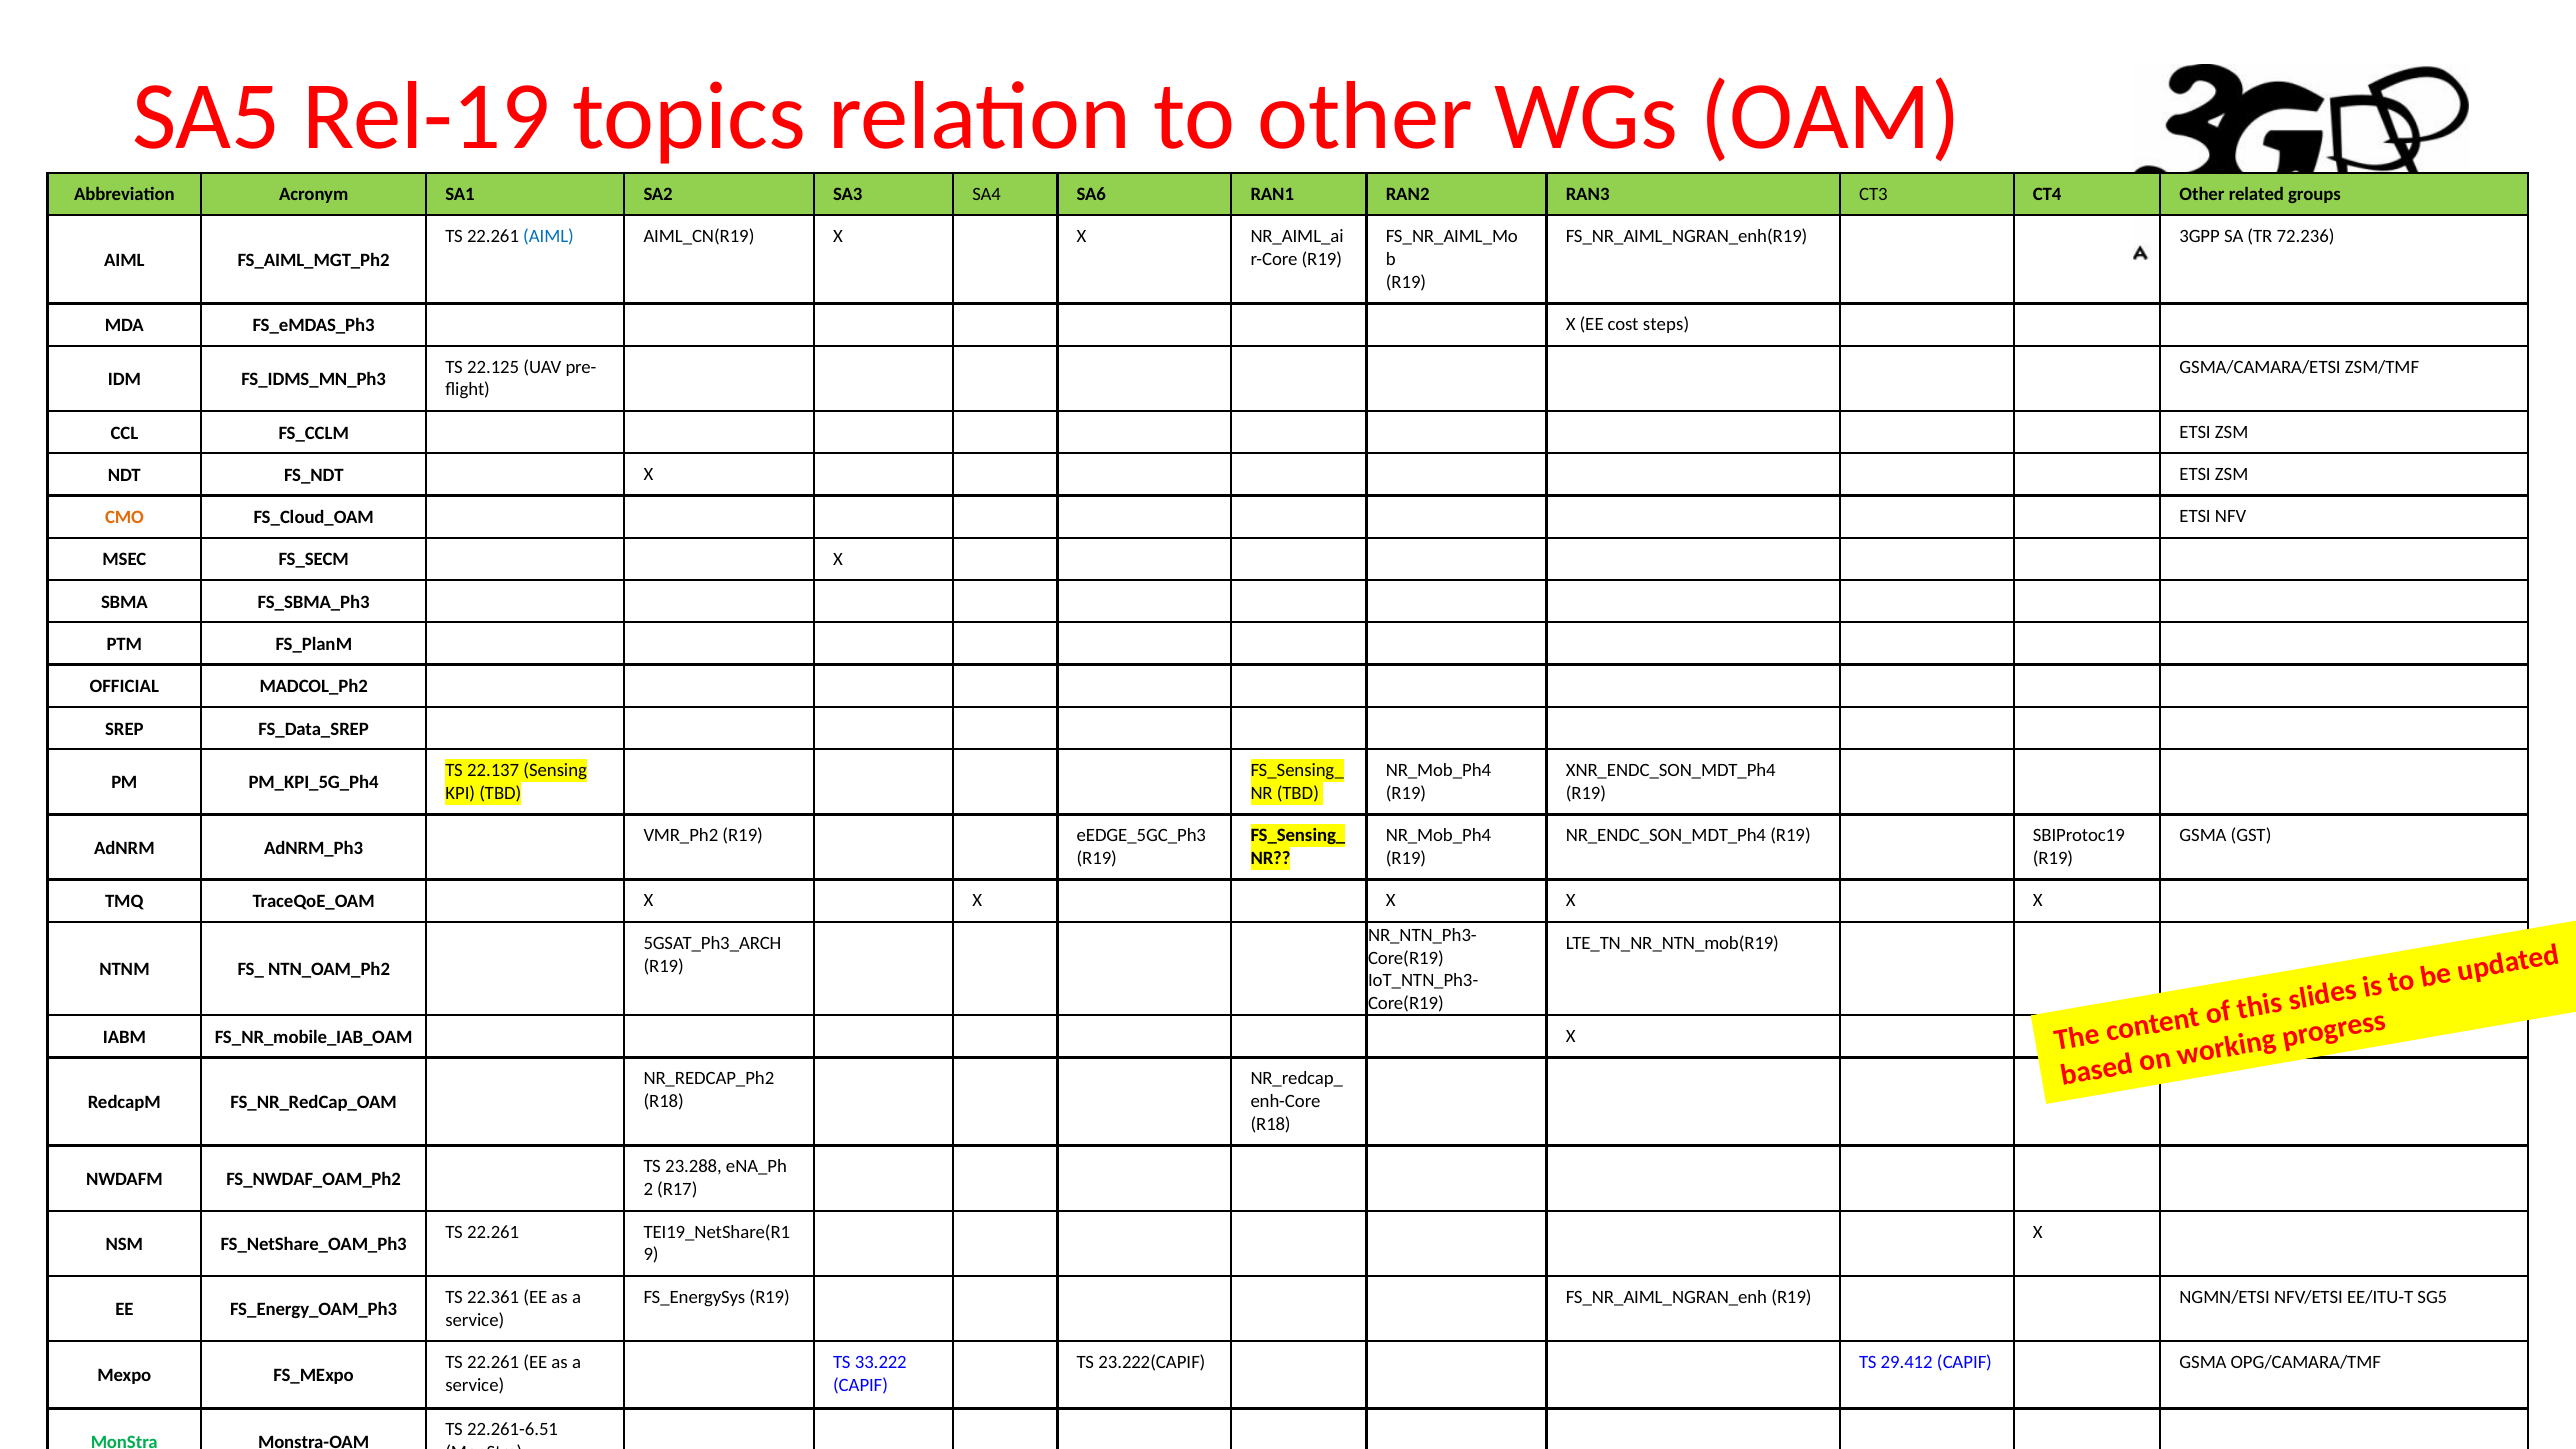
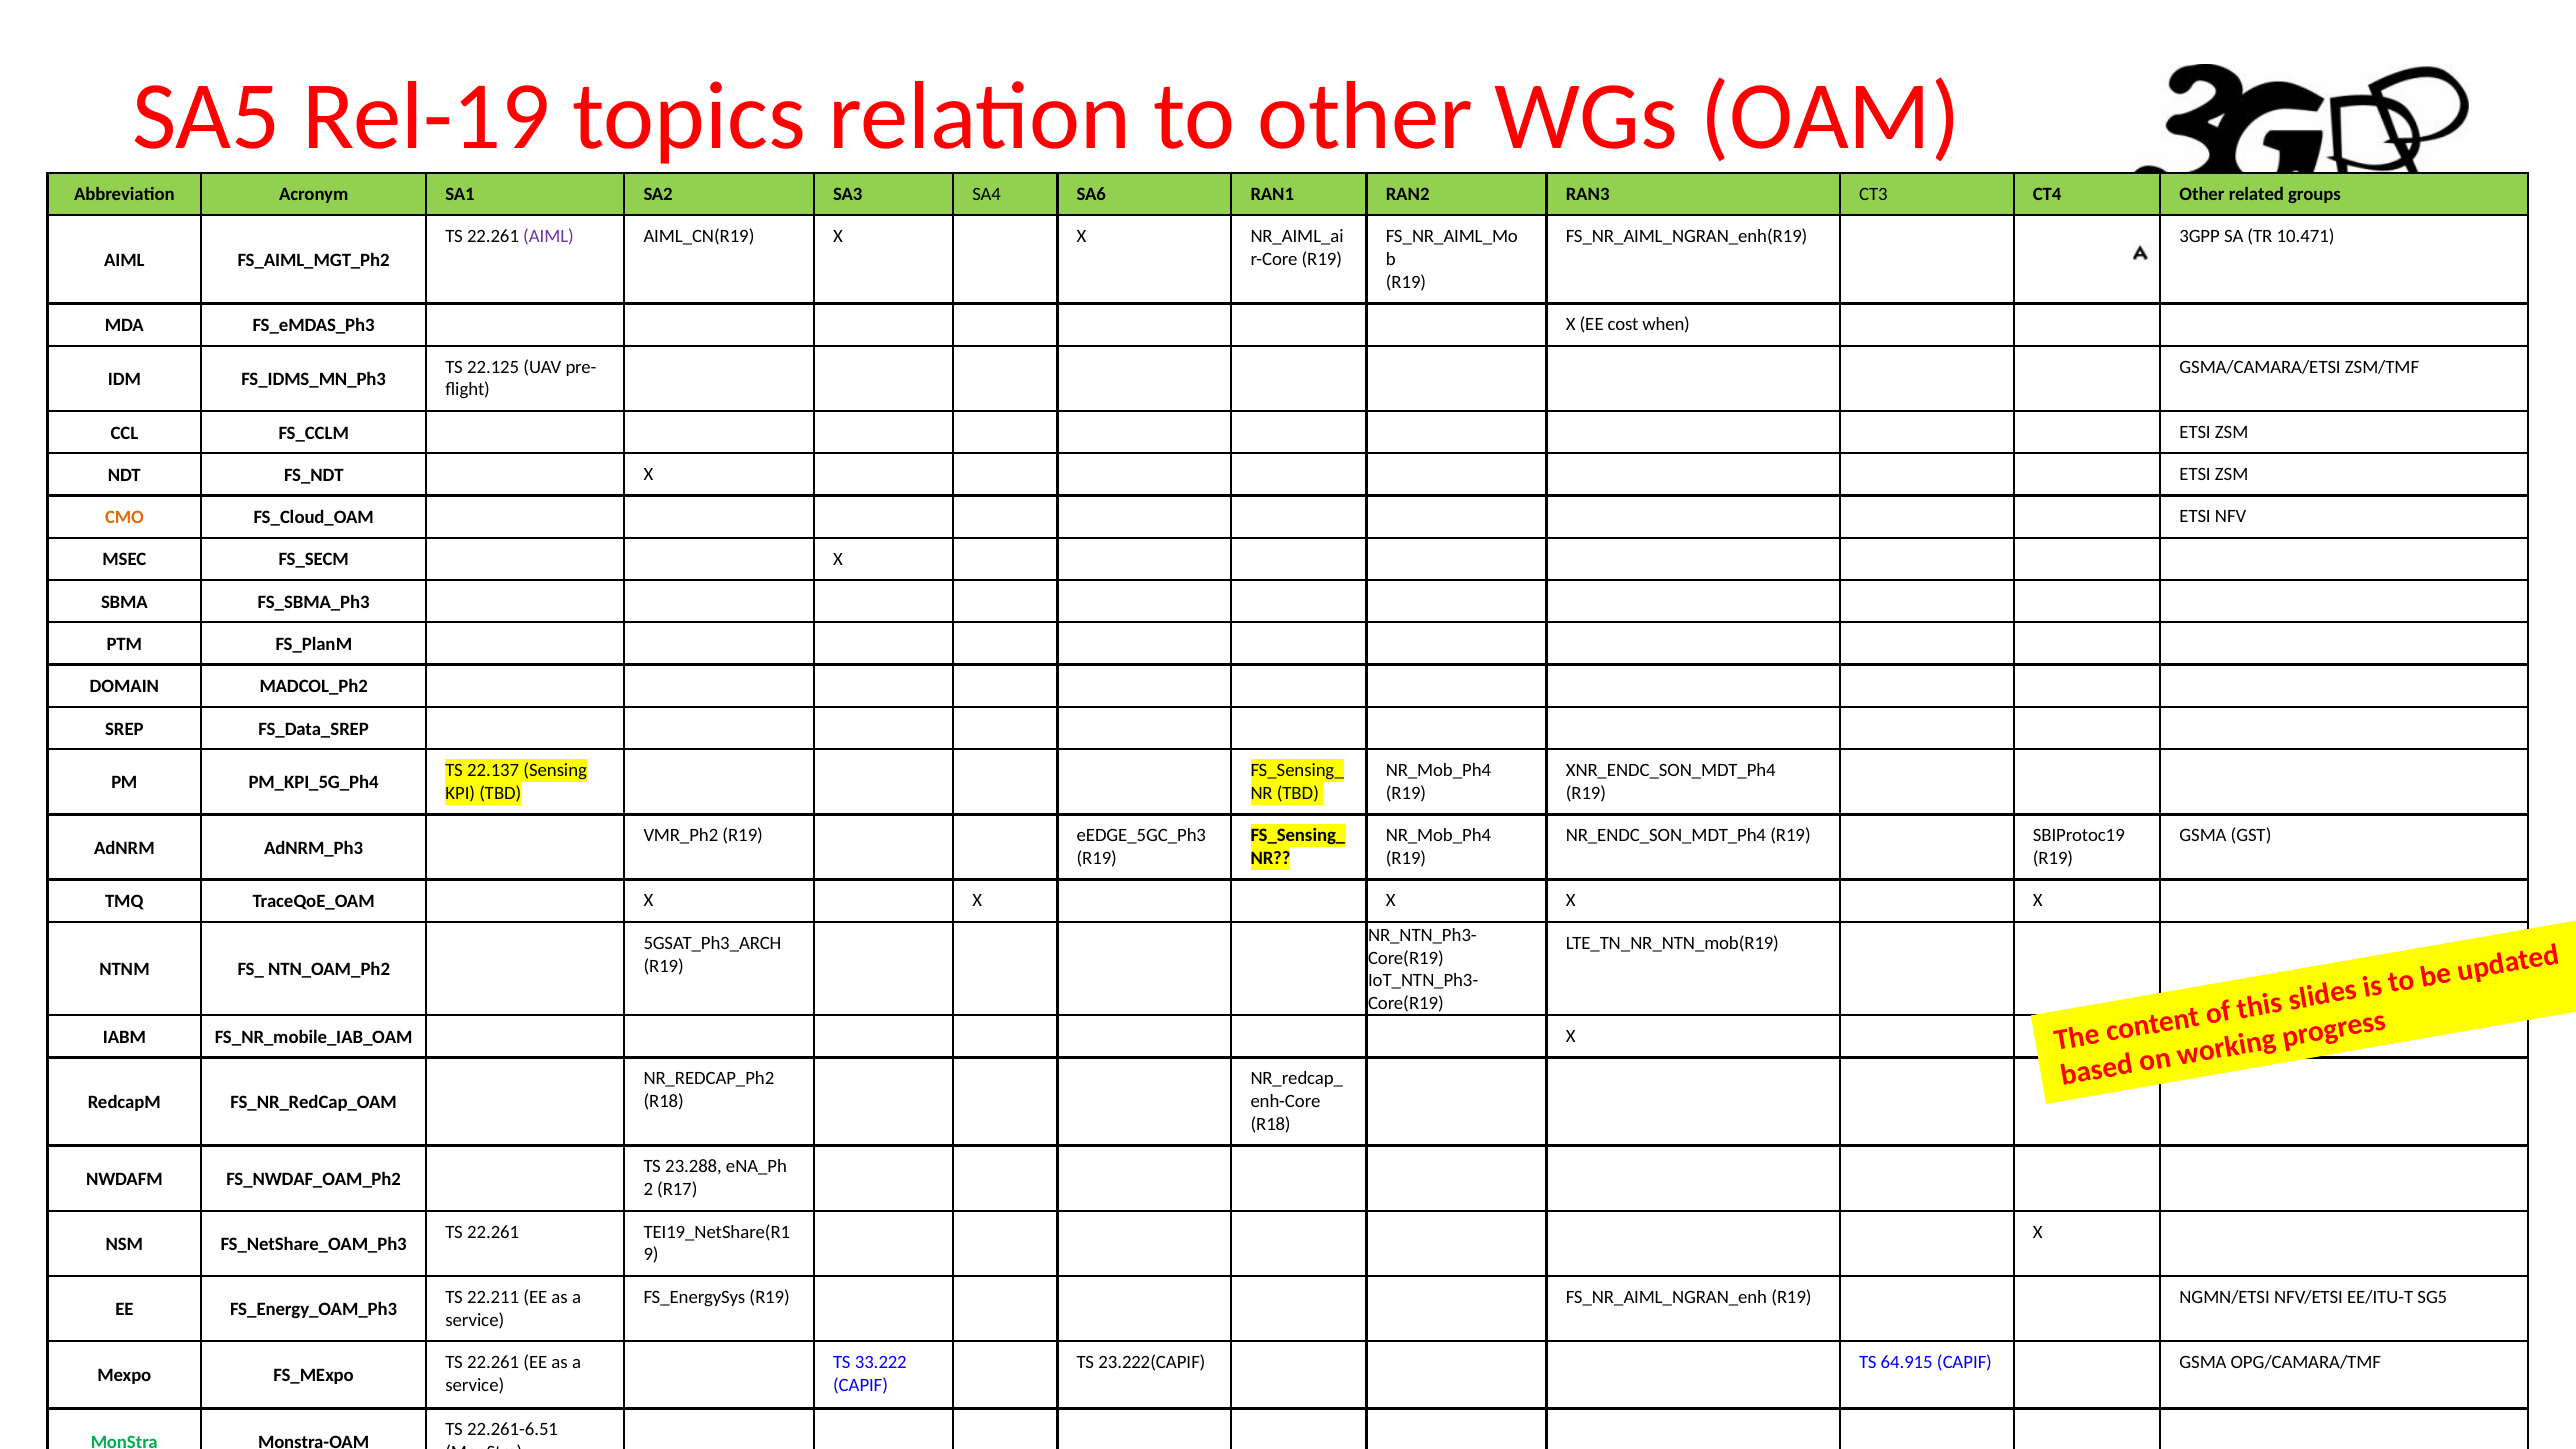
AIML colour: blue -> purple (548, 237)
72.236: 72.236 -> 10.471 (2306, 237)
steps: steps -> when (1666, 325)
OFFICIAL: OFFICIAL -> DOMAIN (124, 687)
22.361: 22.361 -> 22.211 (493, 1297)
29.412: 29.412 -> 64.915 (1907, 1362)
